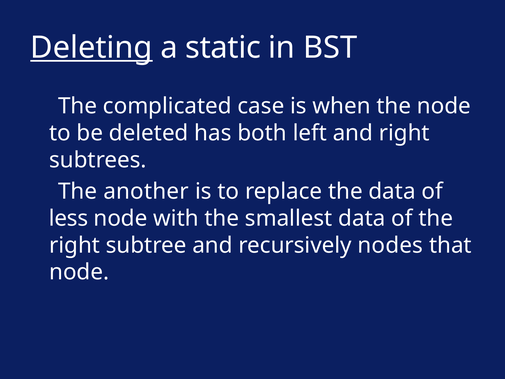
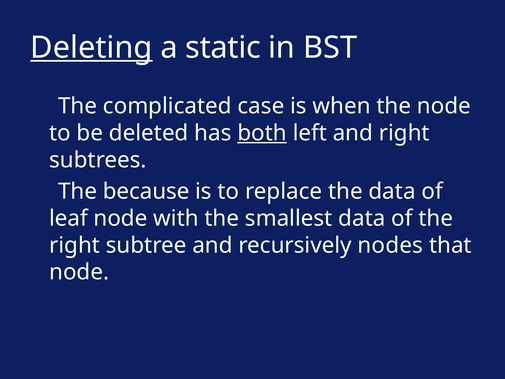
both underline: none -> present (262, 133)
another: another -> because (146, 191)
less: less -> leaf (68, 218)
